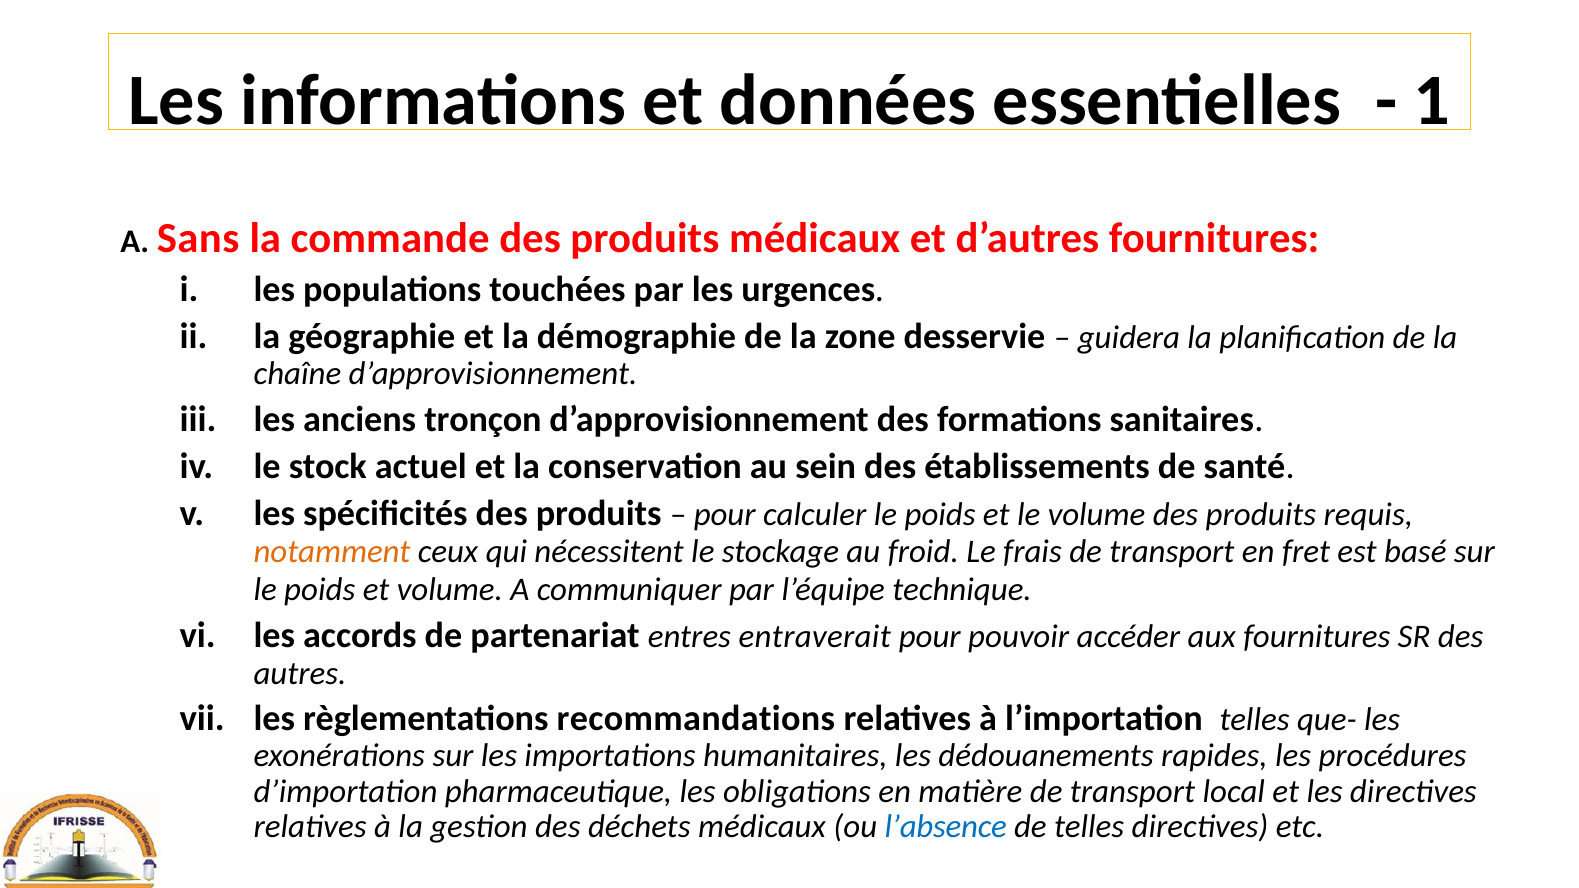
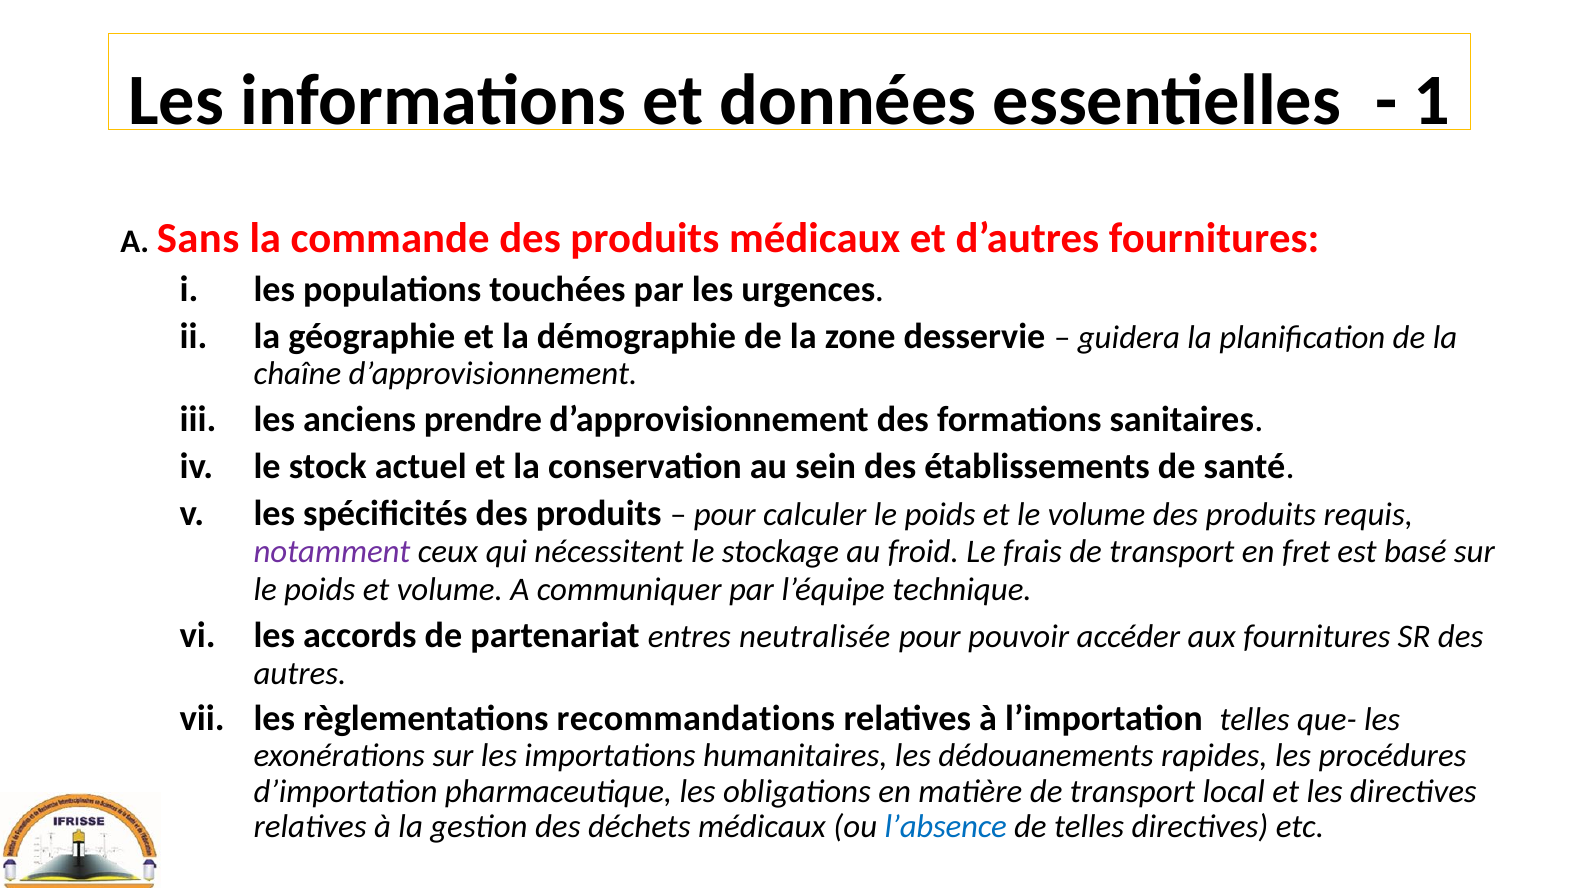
tronçon: tronçon -> prendre (483, 420)
notamment colour: orange -> purple (332, 552)
entraverait: entraverait -> neutralisée (815, 637)
